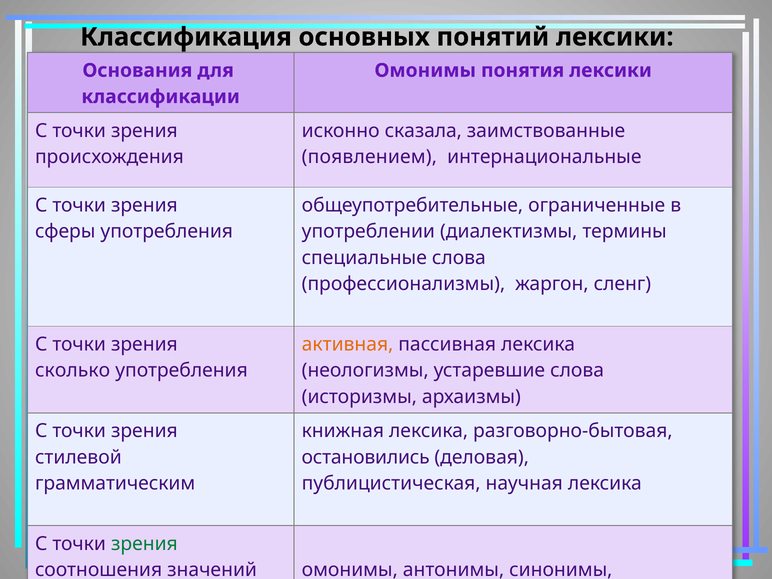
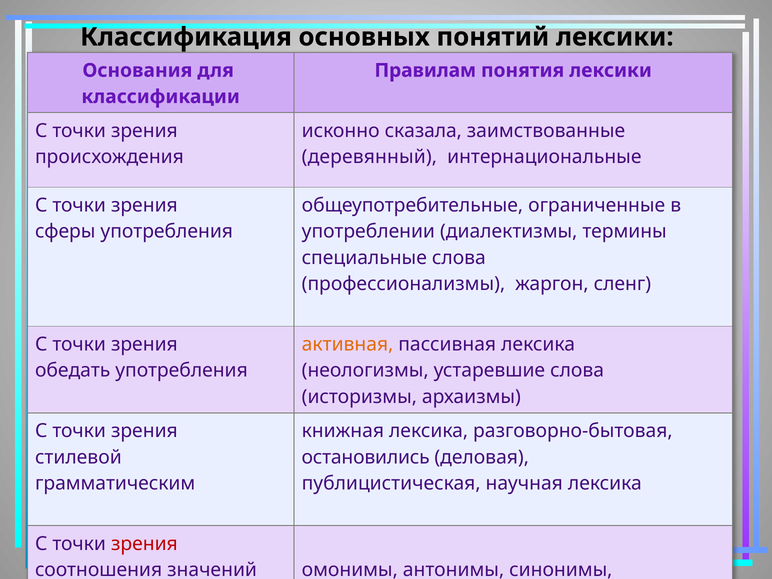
Омонимы: Омонимы -> Правилам (425, 70)
появлением: появлением -> деревянный (369, 157)
сколько: сколько -> обедать (73, 371)
зрения colour: green -> red (144, 544)
